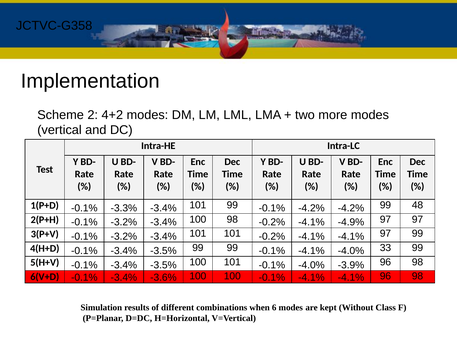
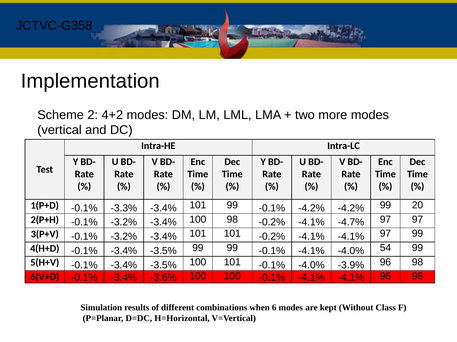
48: 48 -> 20 (418, 206)
-4.9%: -4.9% -> -4.7% (351, 223)
33: 33 -> 54 (385, 248)
